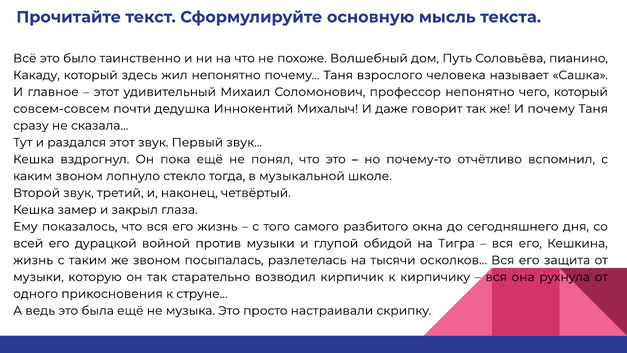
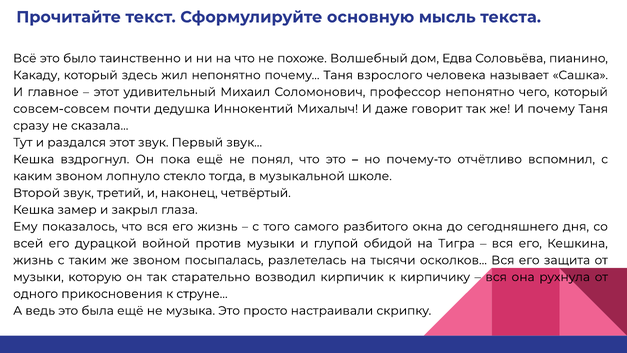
Путь: Путь -> Едва (457, 58)
